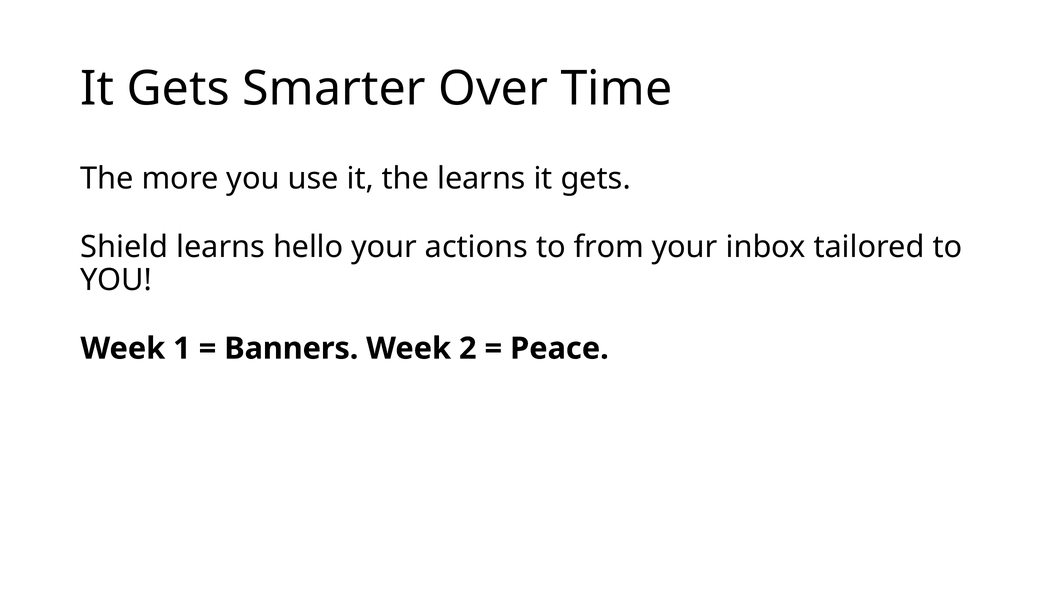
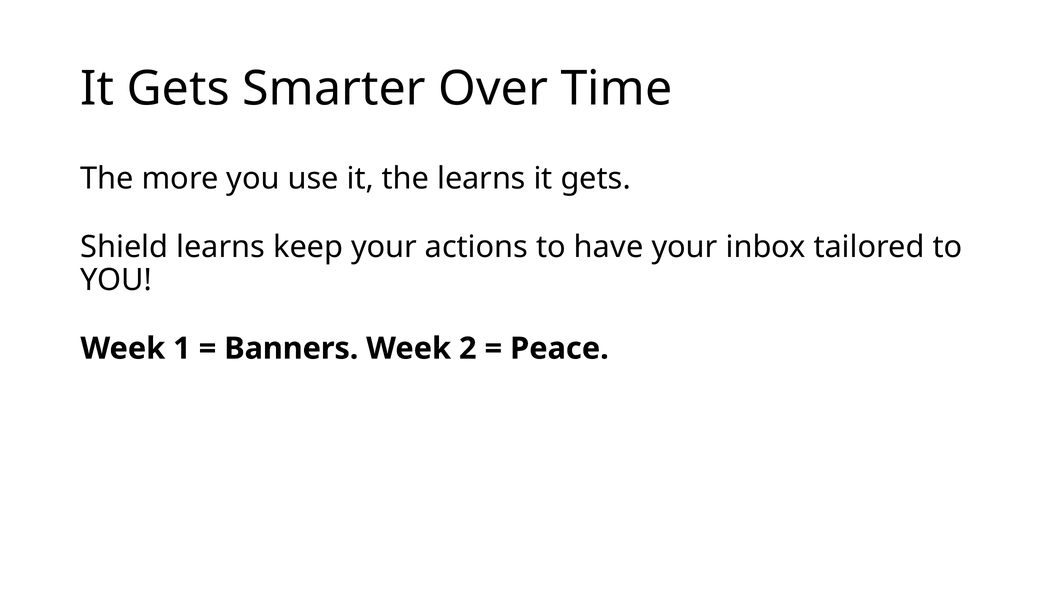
hello: hello -> keep (308, 247)
from: from -> have (609, 247)
